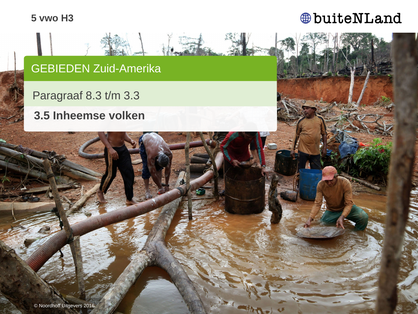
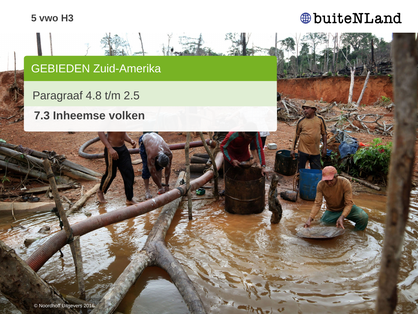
8.3: 8.3 -> 4.8 (94, 96)
3.3: 3.3 -> 2.5 (132, 96)
3.5: 3.5 -> 7.3 (42, 115)
